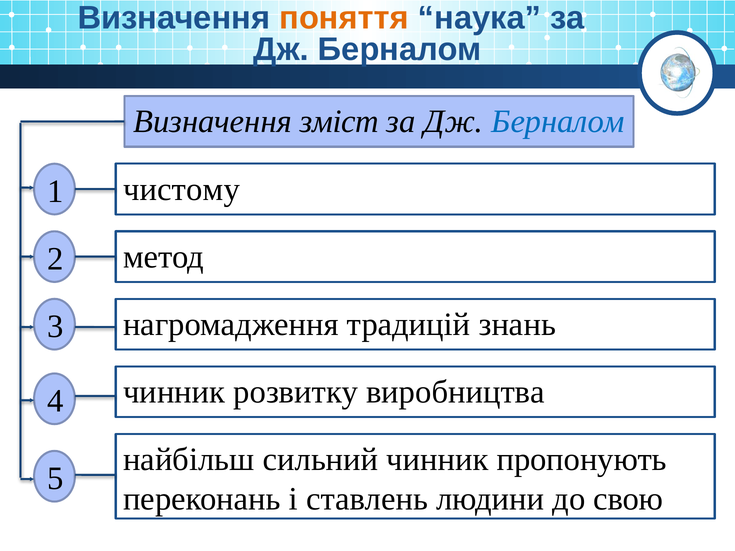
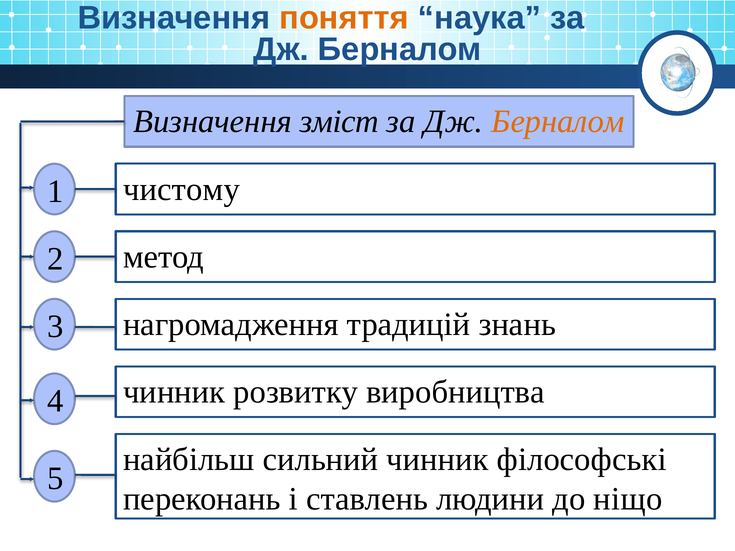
Берналом colour: blue -> orange (558, 122)
пропонують: пропонують -> філософські (582, 460)
свою: свою -> ніщо (628, 499)
